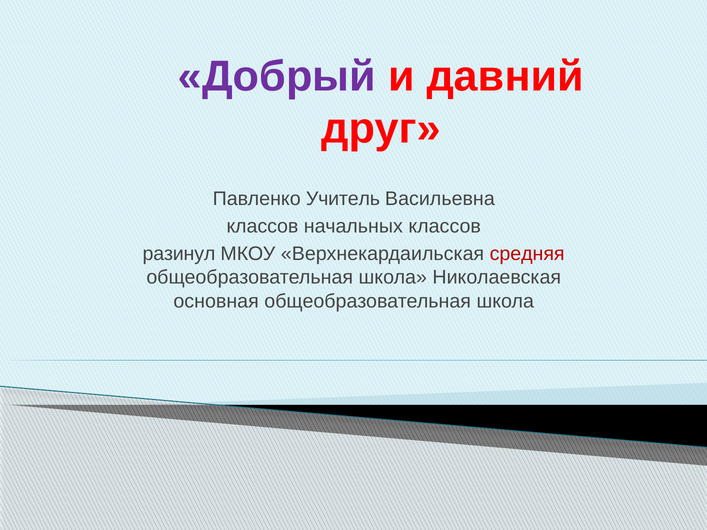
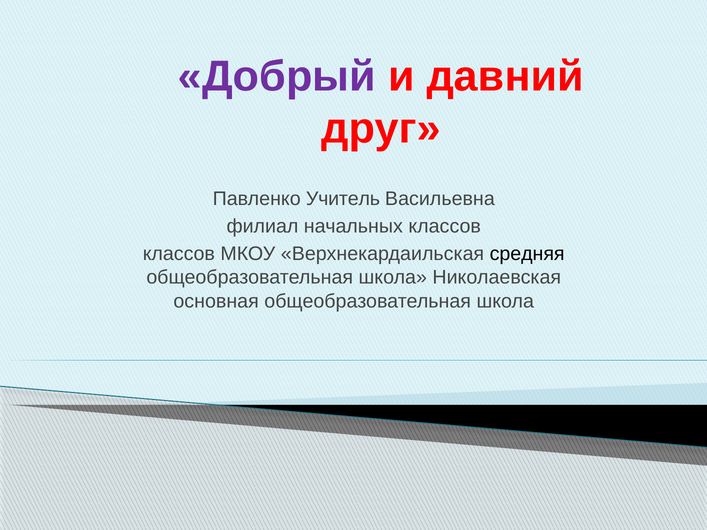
классов: классов -> филиал (262, 226)
разинул: разинул -> классов (179, 254)
средняя colour: red -> black (527, 254)
